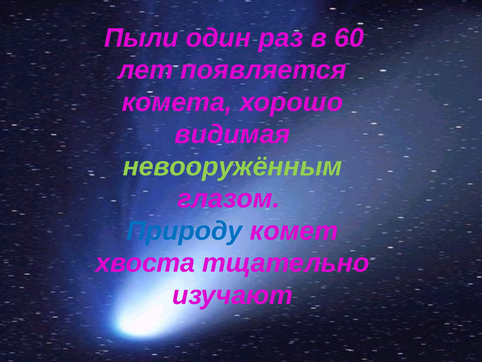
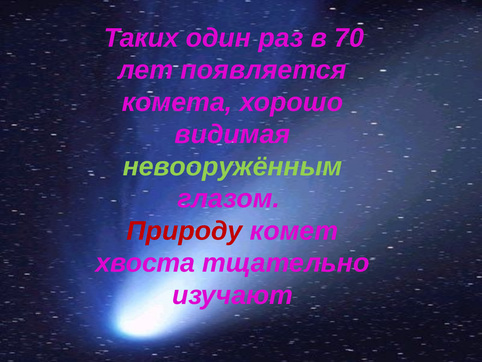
Пыли: Пыли -> Таких (141, 38)
60: 60 -> 70 (349, 38)
Природу colour: blue -> red (185, 231)
